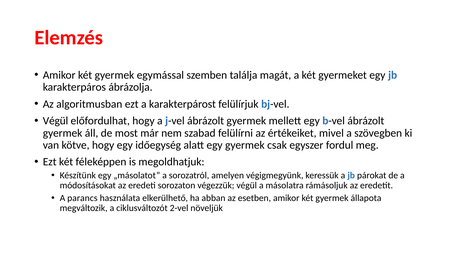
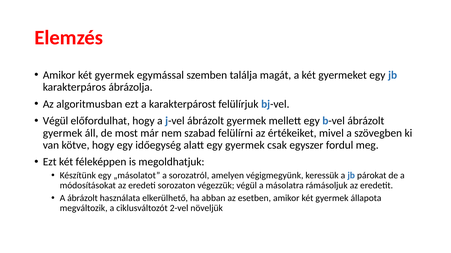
A parancs: parancs -> ábrázolt (83, 199)
